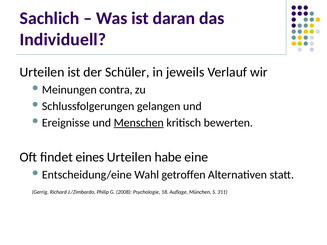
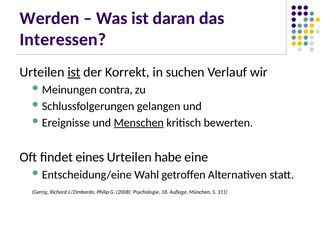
Sachlich: Sachlich -> Werden (49, 18)
Individuell: Individuell -> Interessen (63, 40)
ist underline: none -> present (74, 72)
Schüler: Schüler -> Korrekt (127, 72)
jeweils: jeweils -> suchen (185, 72)
